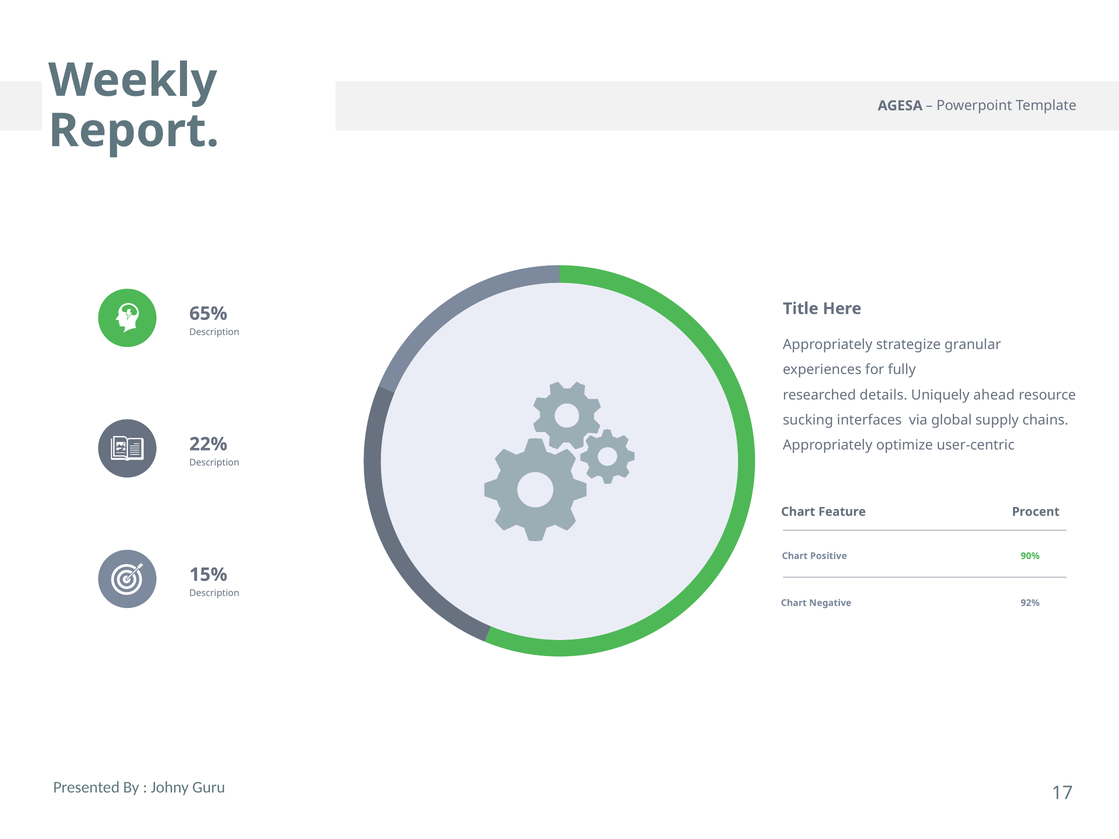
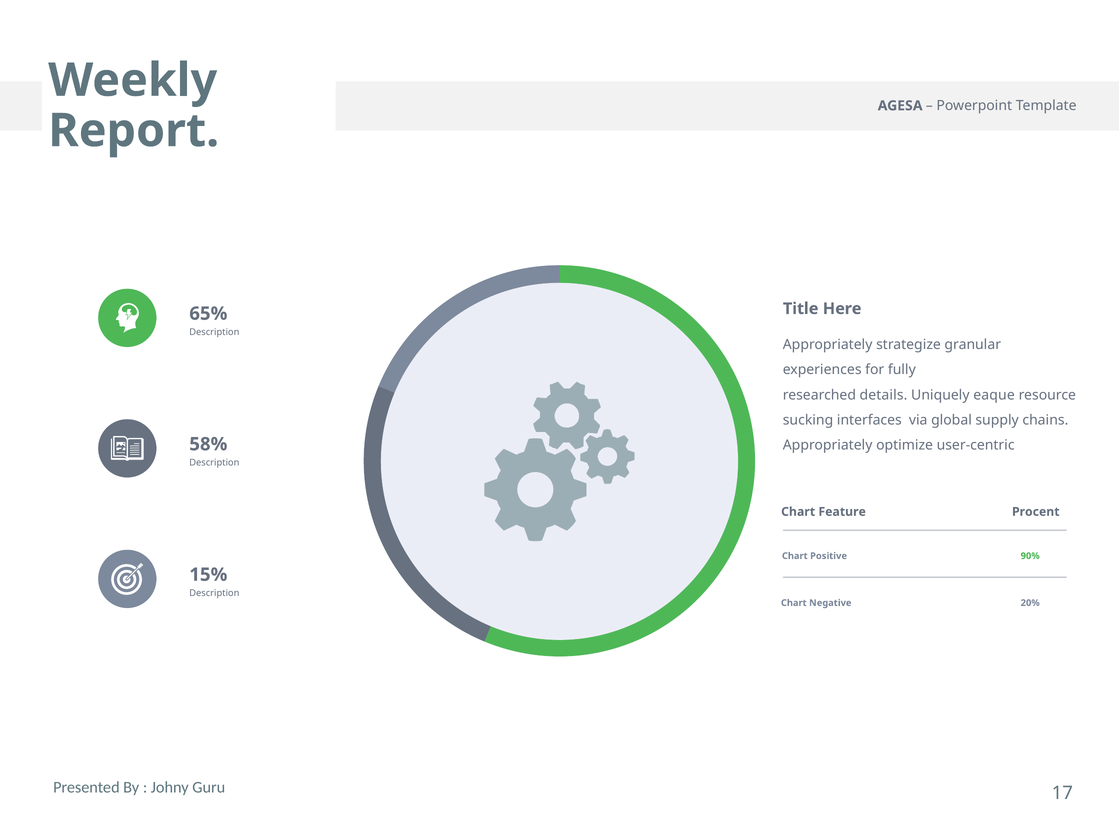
ahead: ahead -> eaque (994, 395)
22%: 22% -> 58% (208, 444)
92%: 92% -> 20% (1030, 603)
